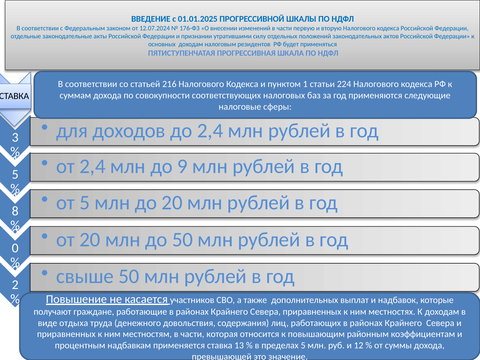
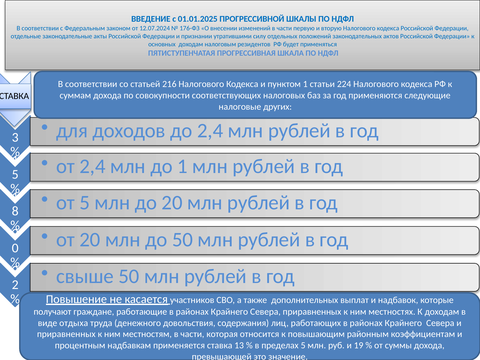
сферы: сферы -> других (278, 107)
9: 9 -> 1 (182, 166)
12: 12 -> 19 (359, 345)
